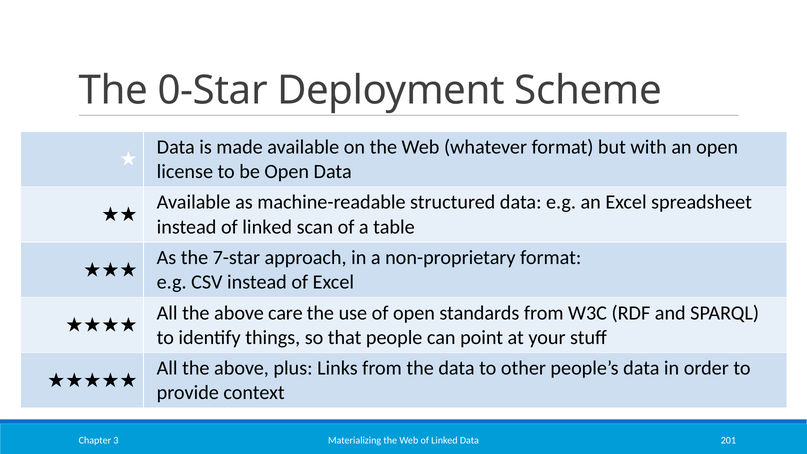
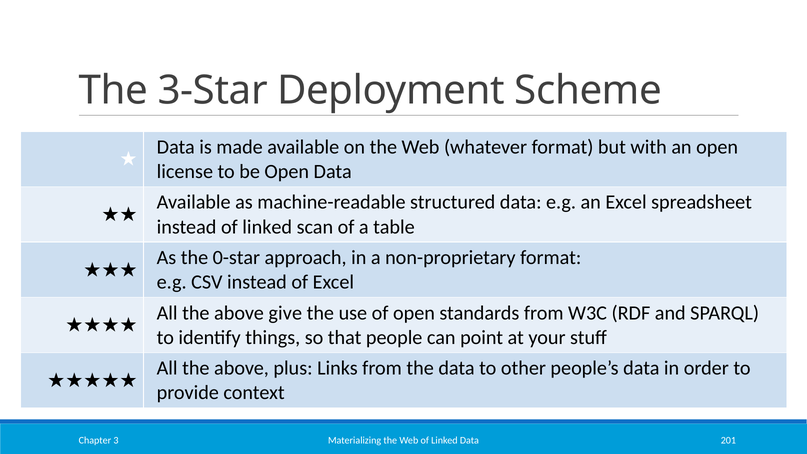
0-Star: 0-Star -> 3-Star (213, 90)
7-star: 7-star -> 0-star (236, 258)
care: care -> give (285, 313)
